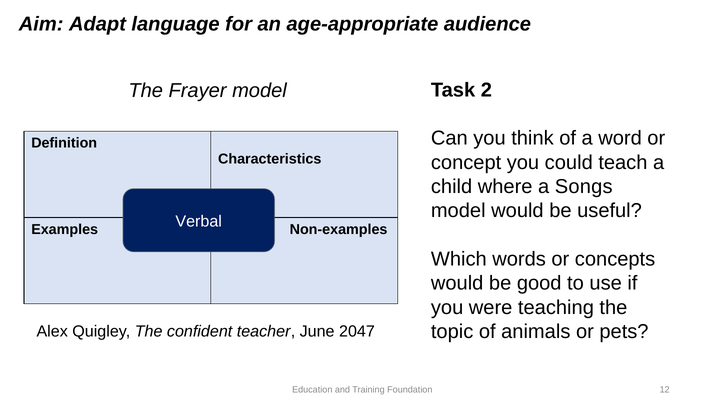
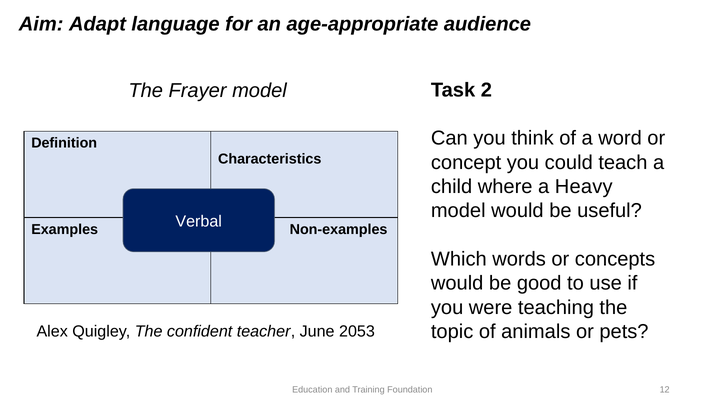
Songs: Songs -> Heavy (584, 187)
2047: 2047 -> 2053 (357, 331)
